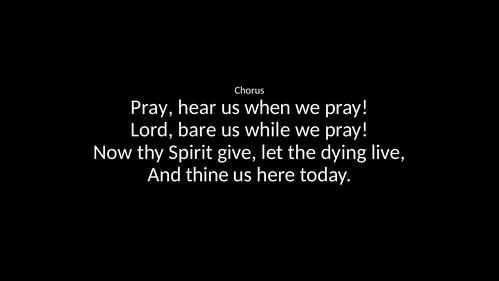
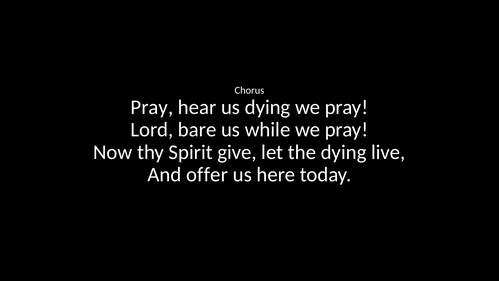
us when: when -> dying (268, 107)
thine: thine -> offer (207, 174)
